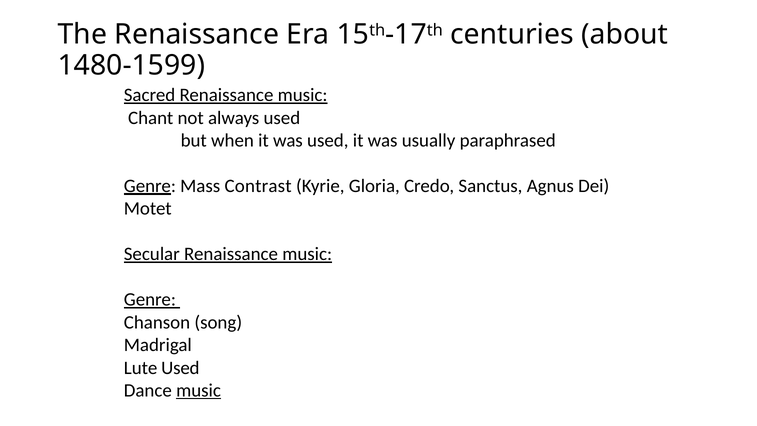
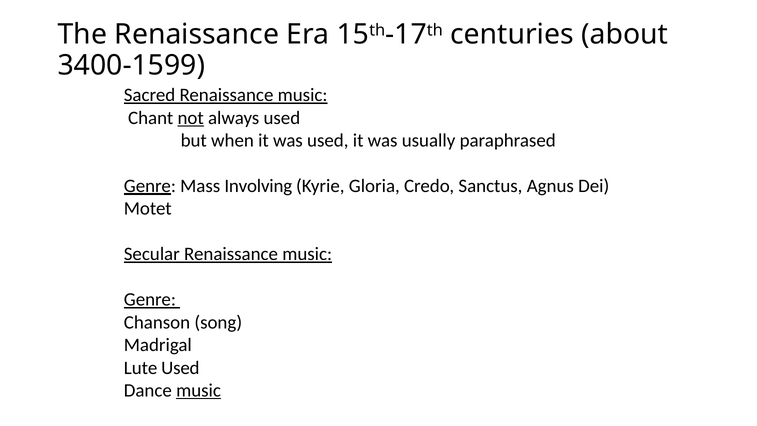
1480-1599: 1480-1599 -> 3400-1599 (131, 65)
not underline: none -> present (191, 118)
Contrast: Contrast -> Involving (258, 186)
